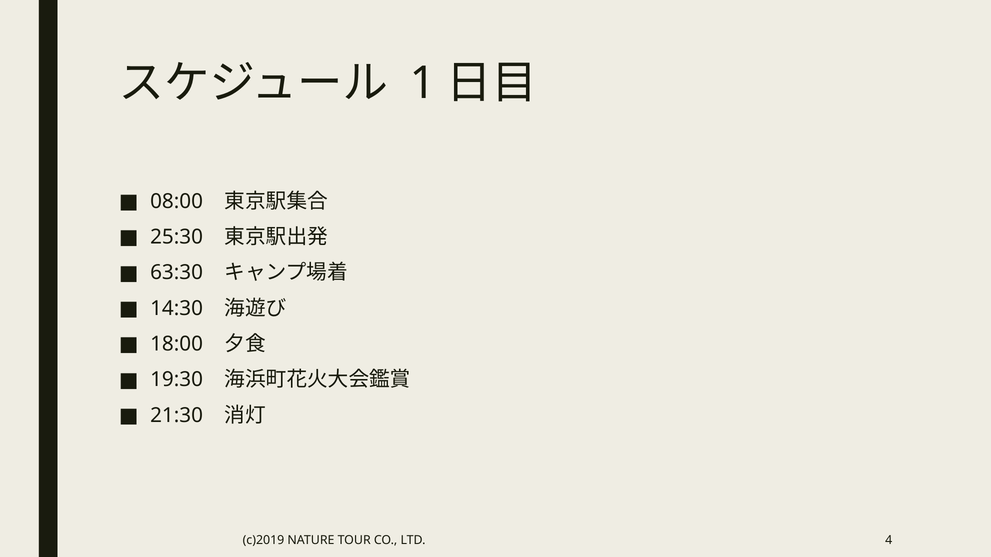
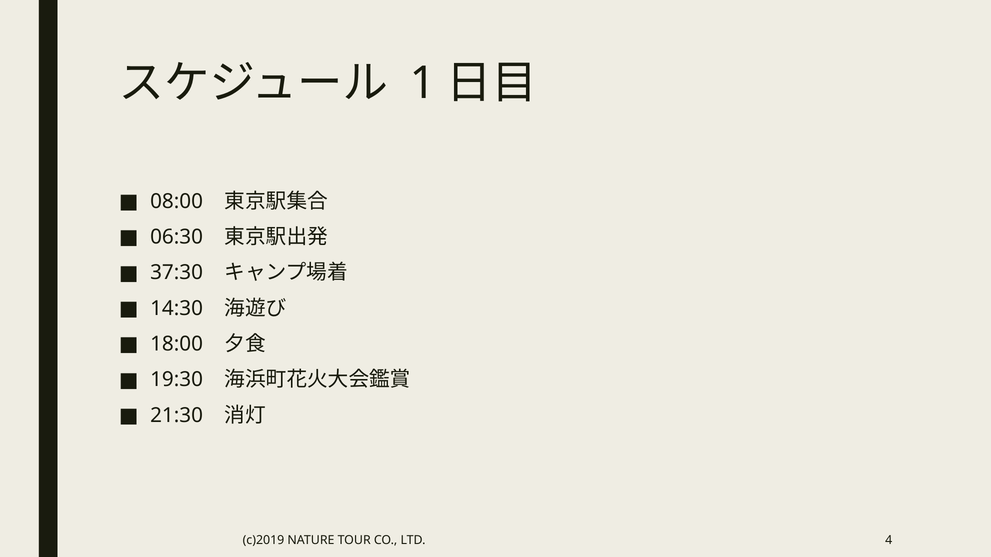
25:30: 25:30 -> 06:30 (177, 237)
63:30: 63:30 -> 37:30 (177, 273)
